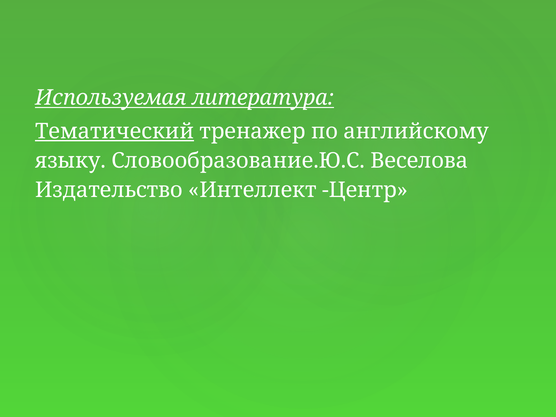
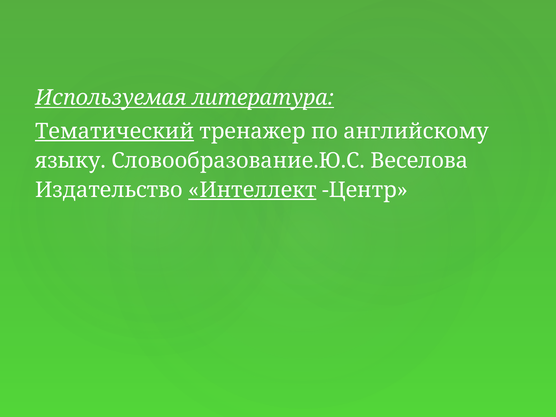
Интеллект underline: none -> present (252, 190)
